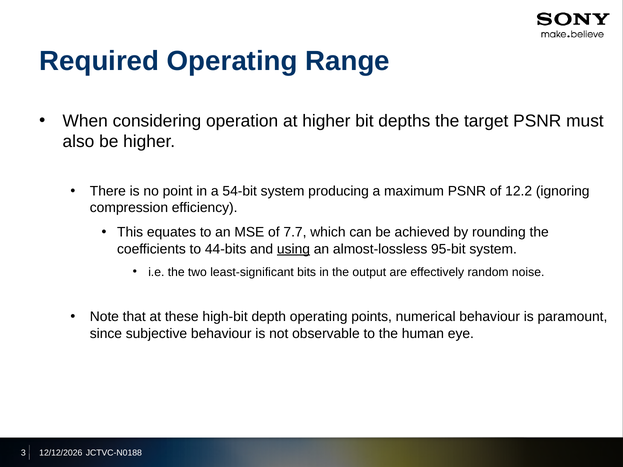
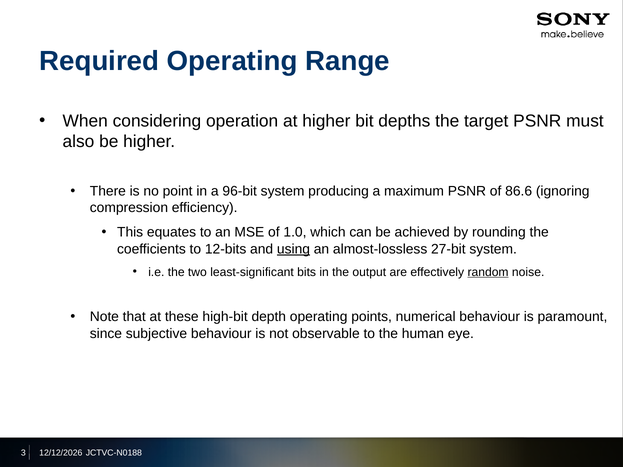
54-bit: 54-bit -> 96-bit (240, 191)
12.2: 12.2 -> 86.6 (519, 191)
7.7: 7.7 -> 1.0 (295, 233)
44-bits: 44-bits -> 12-bits (226, 249)
95-bit: 95-bit -> 27-bit (448, 249)
random underline: none -> present (488, 272)
